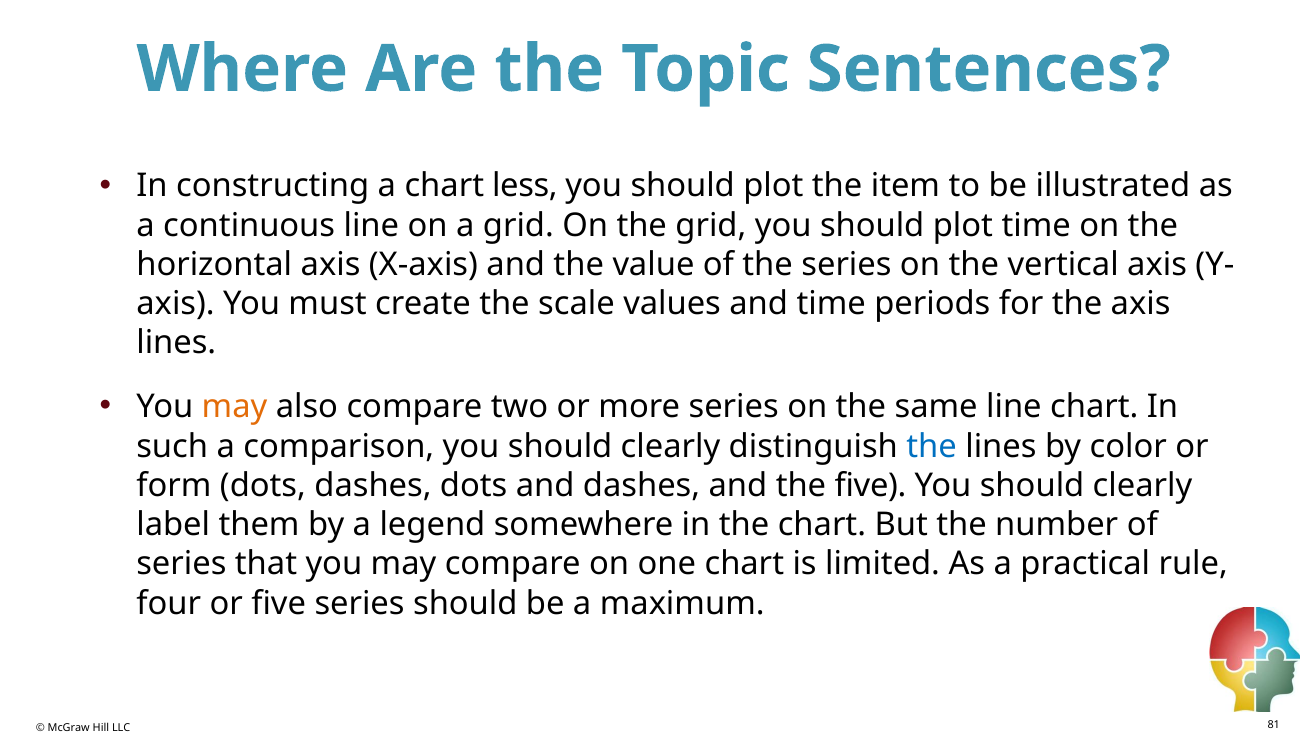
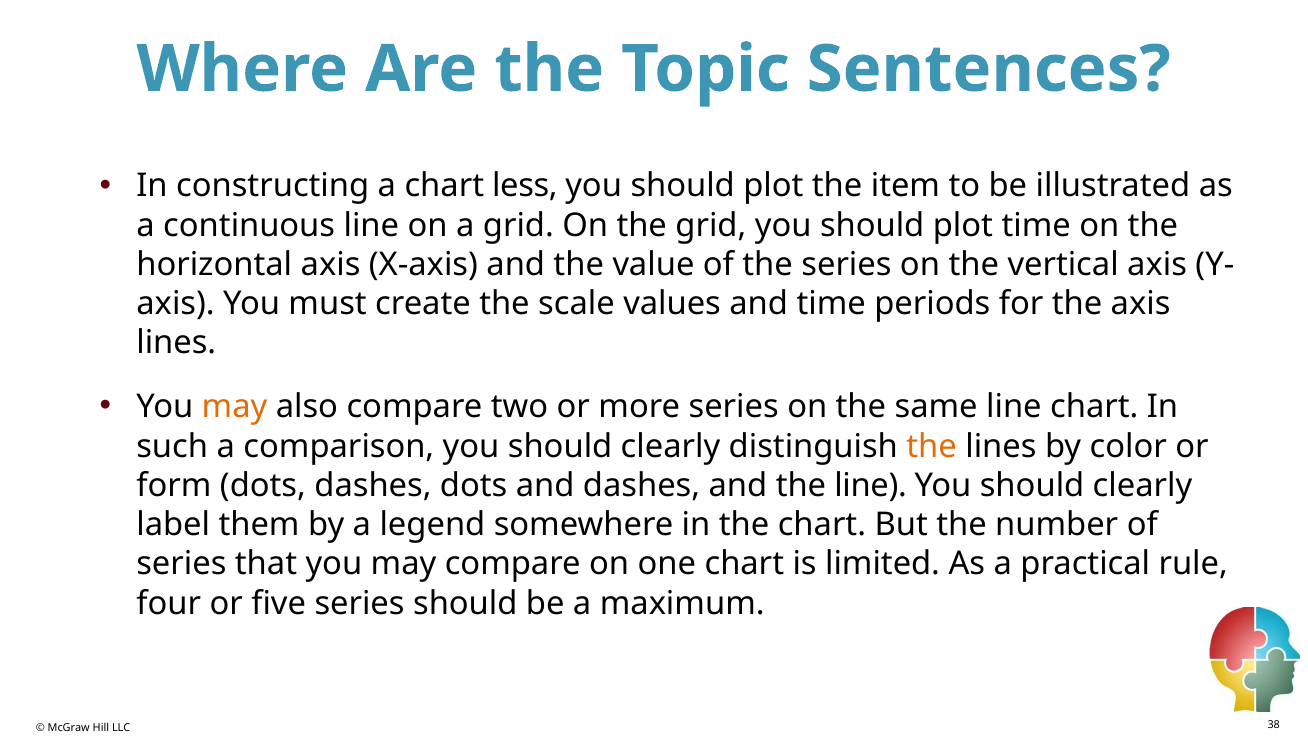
the colour: blue -> orange (932, 446)
the five: five -> line (871, 485)
81: 81 -> 38 (1274, 724)
